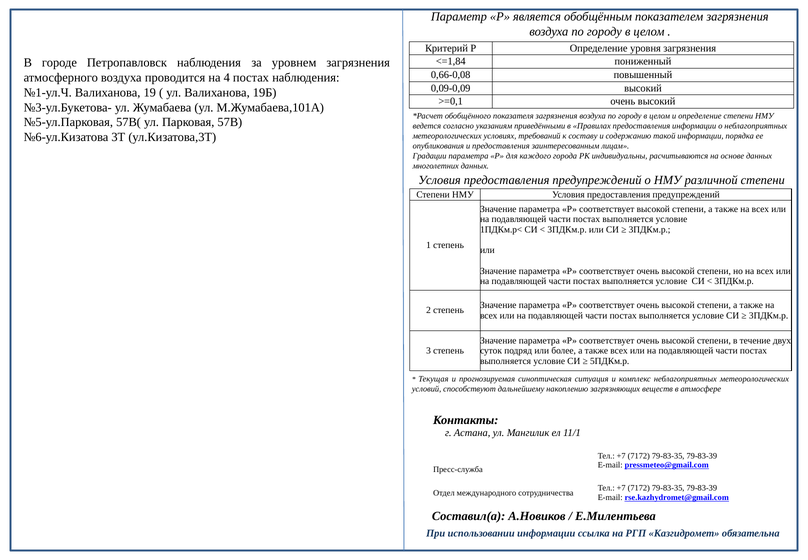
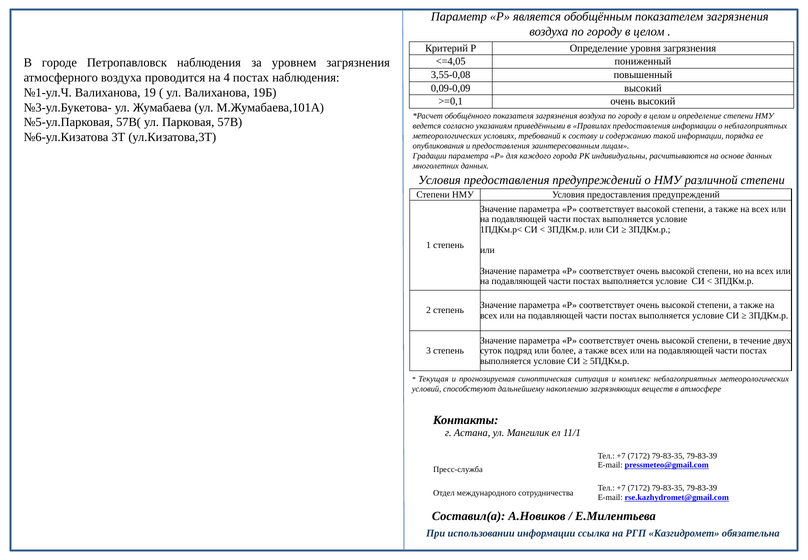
<=1,84: <=1,84 -> <=4,05 (451, 61)
0,66-0,08: 0,66-0,08 -> 3,55-0,08 (451, 75)
